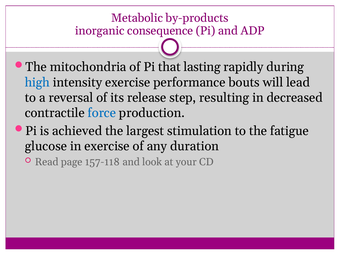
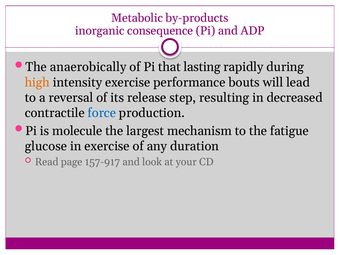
mitochondria: mitochondria -> anaerobically (88, 67)
high colour: blue -> orange (37, 82)
achieved: achieved -> molecule (77, 131)
stimulation: stimulation -> mechanism (199, 131)
157-118: 157-118 -> 157-917 (102, 162)
